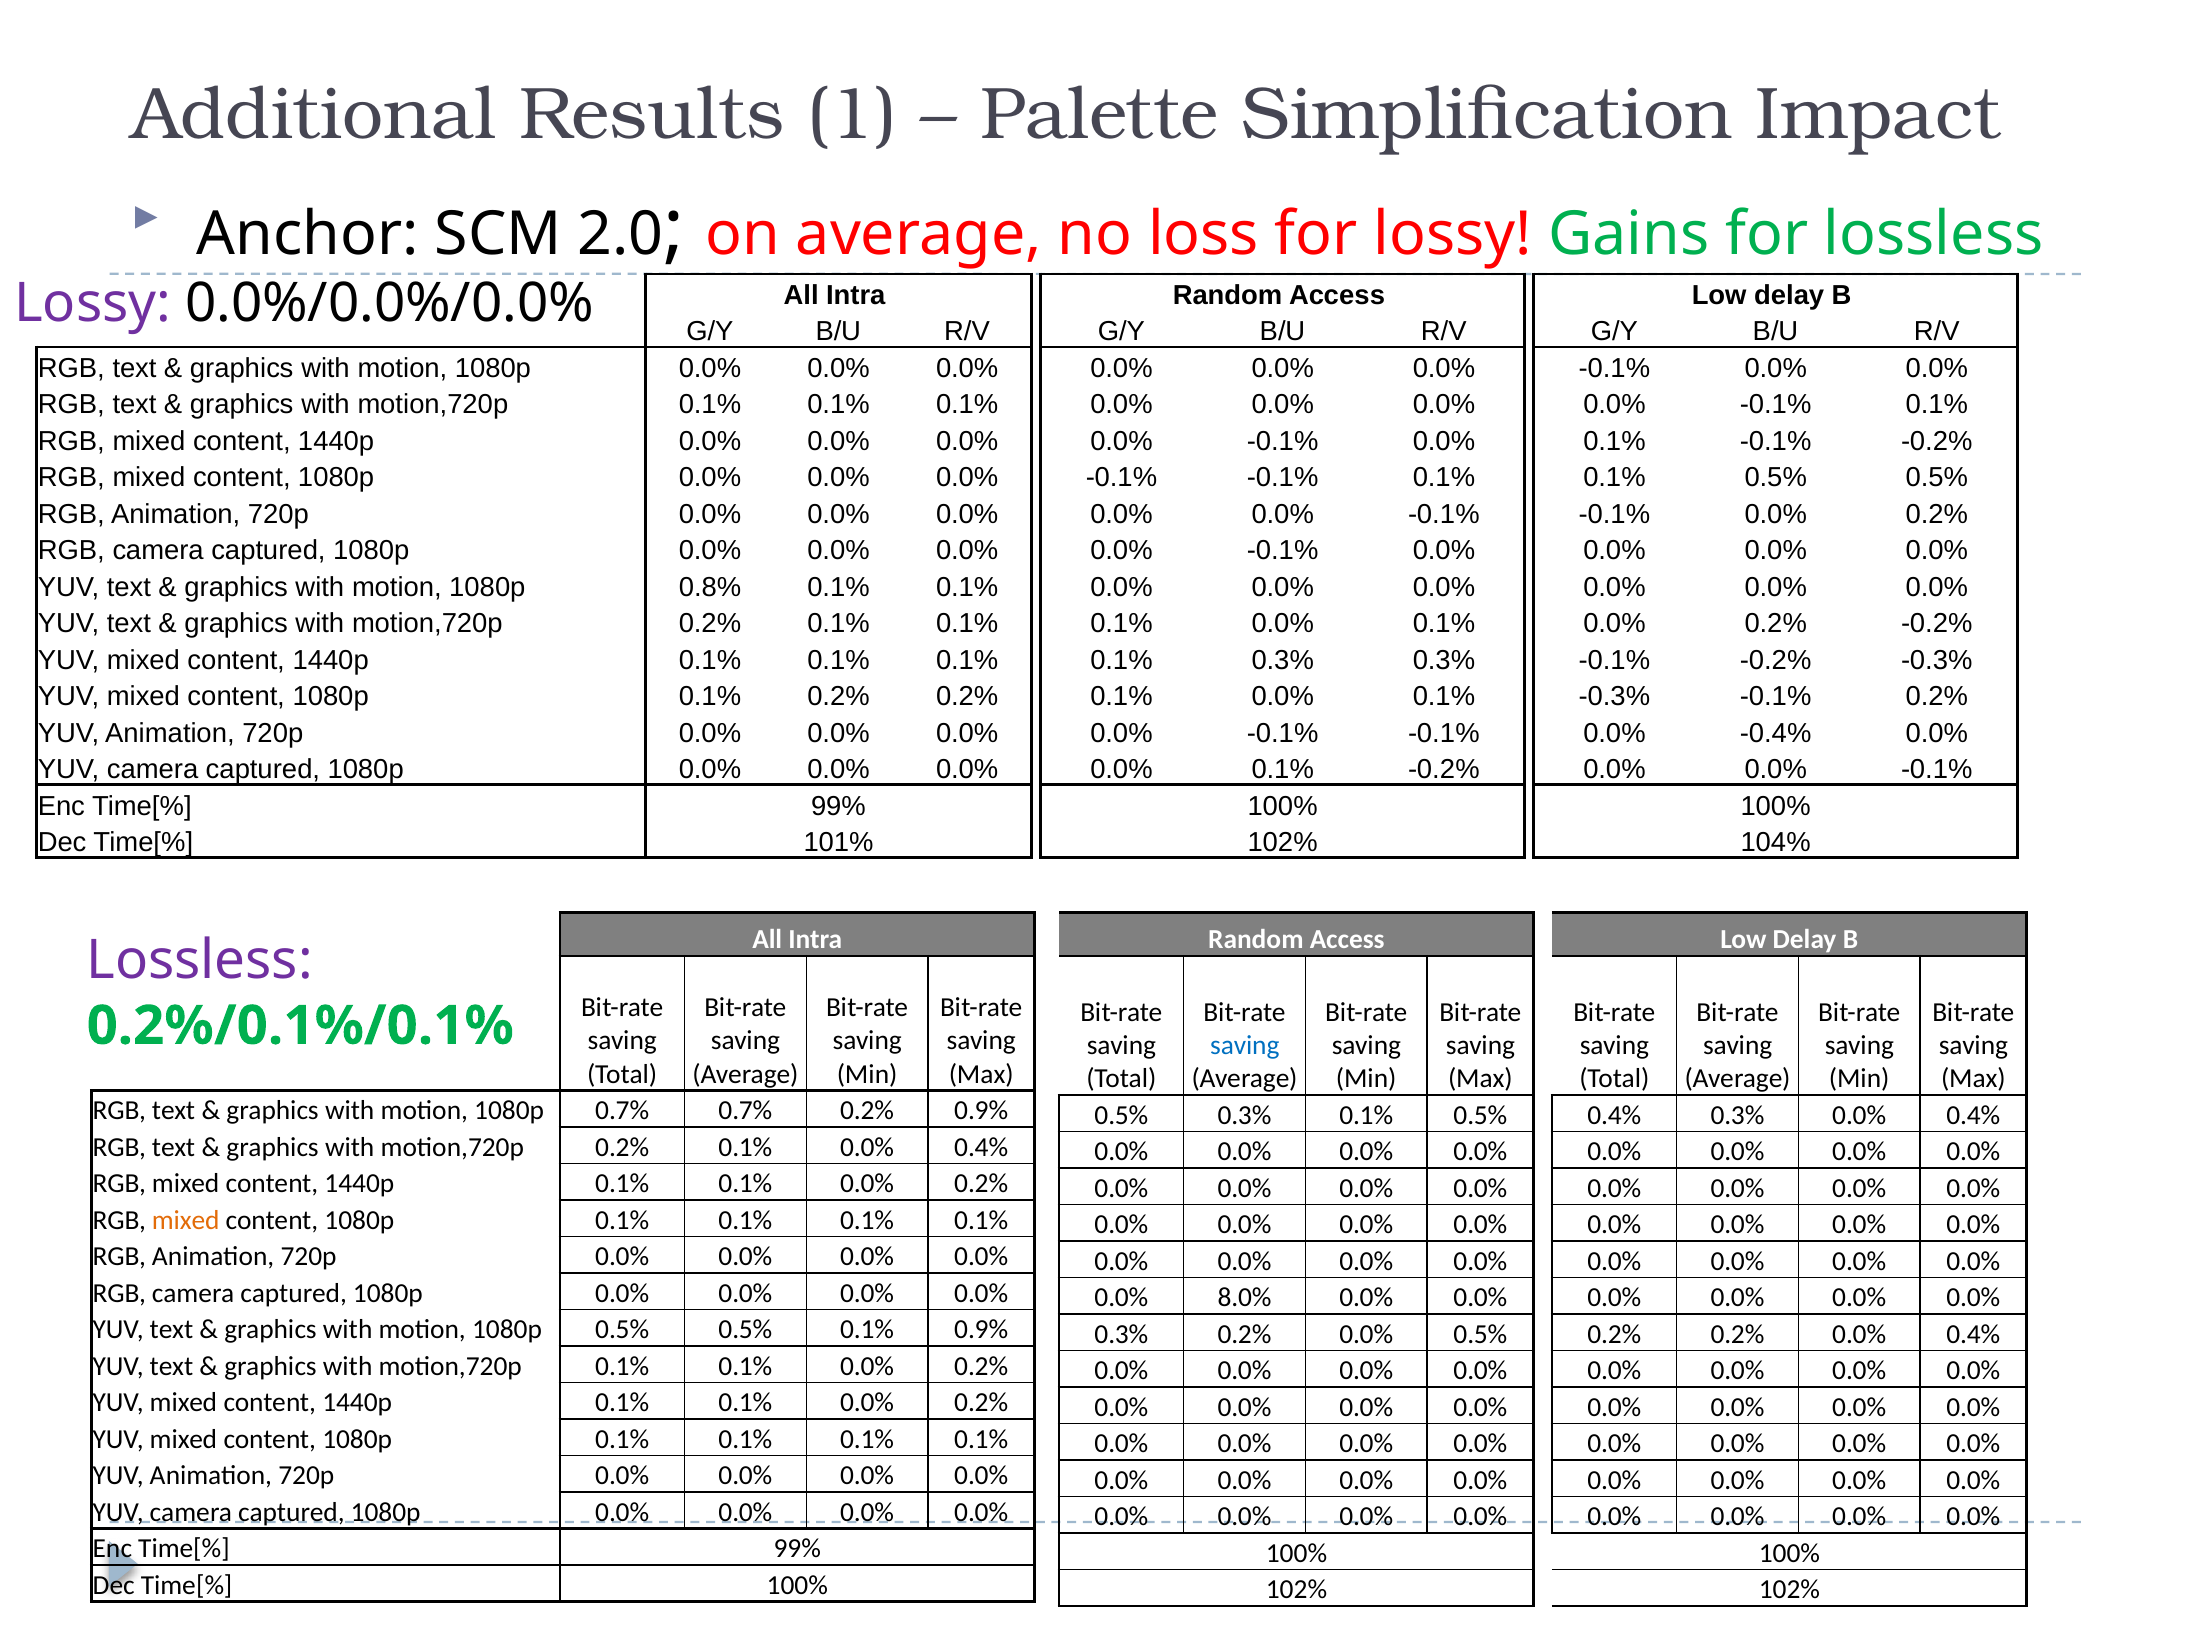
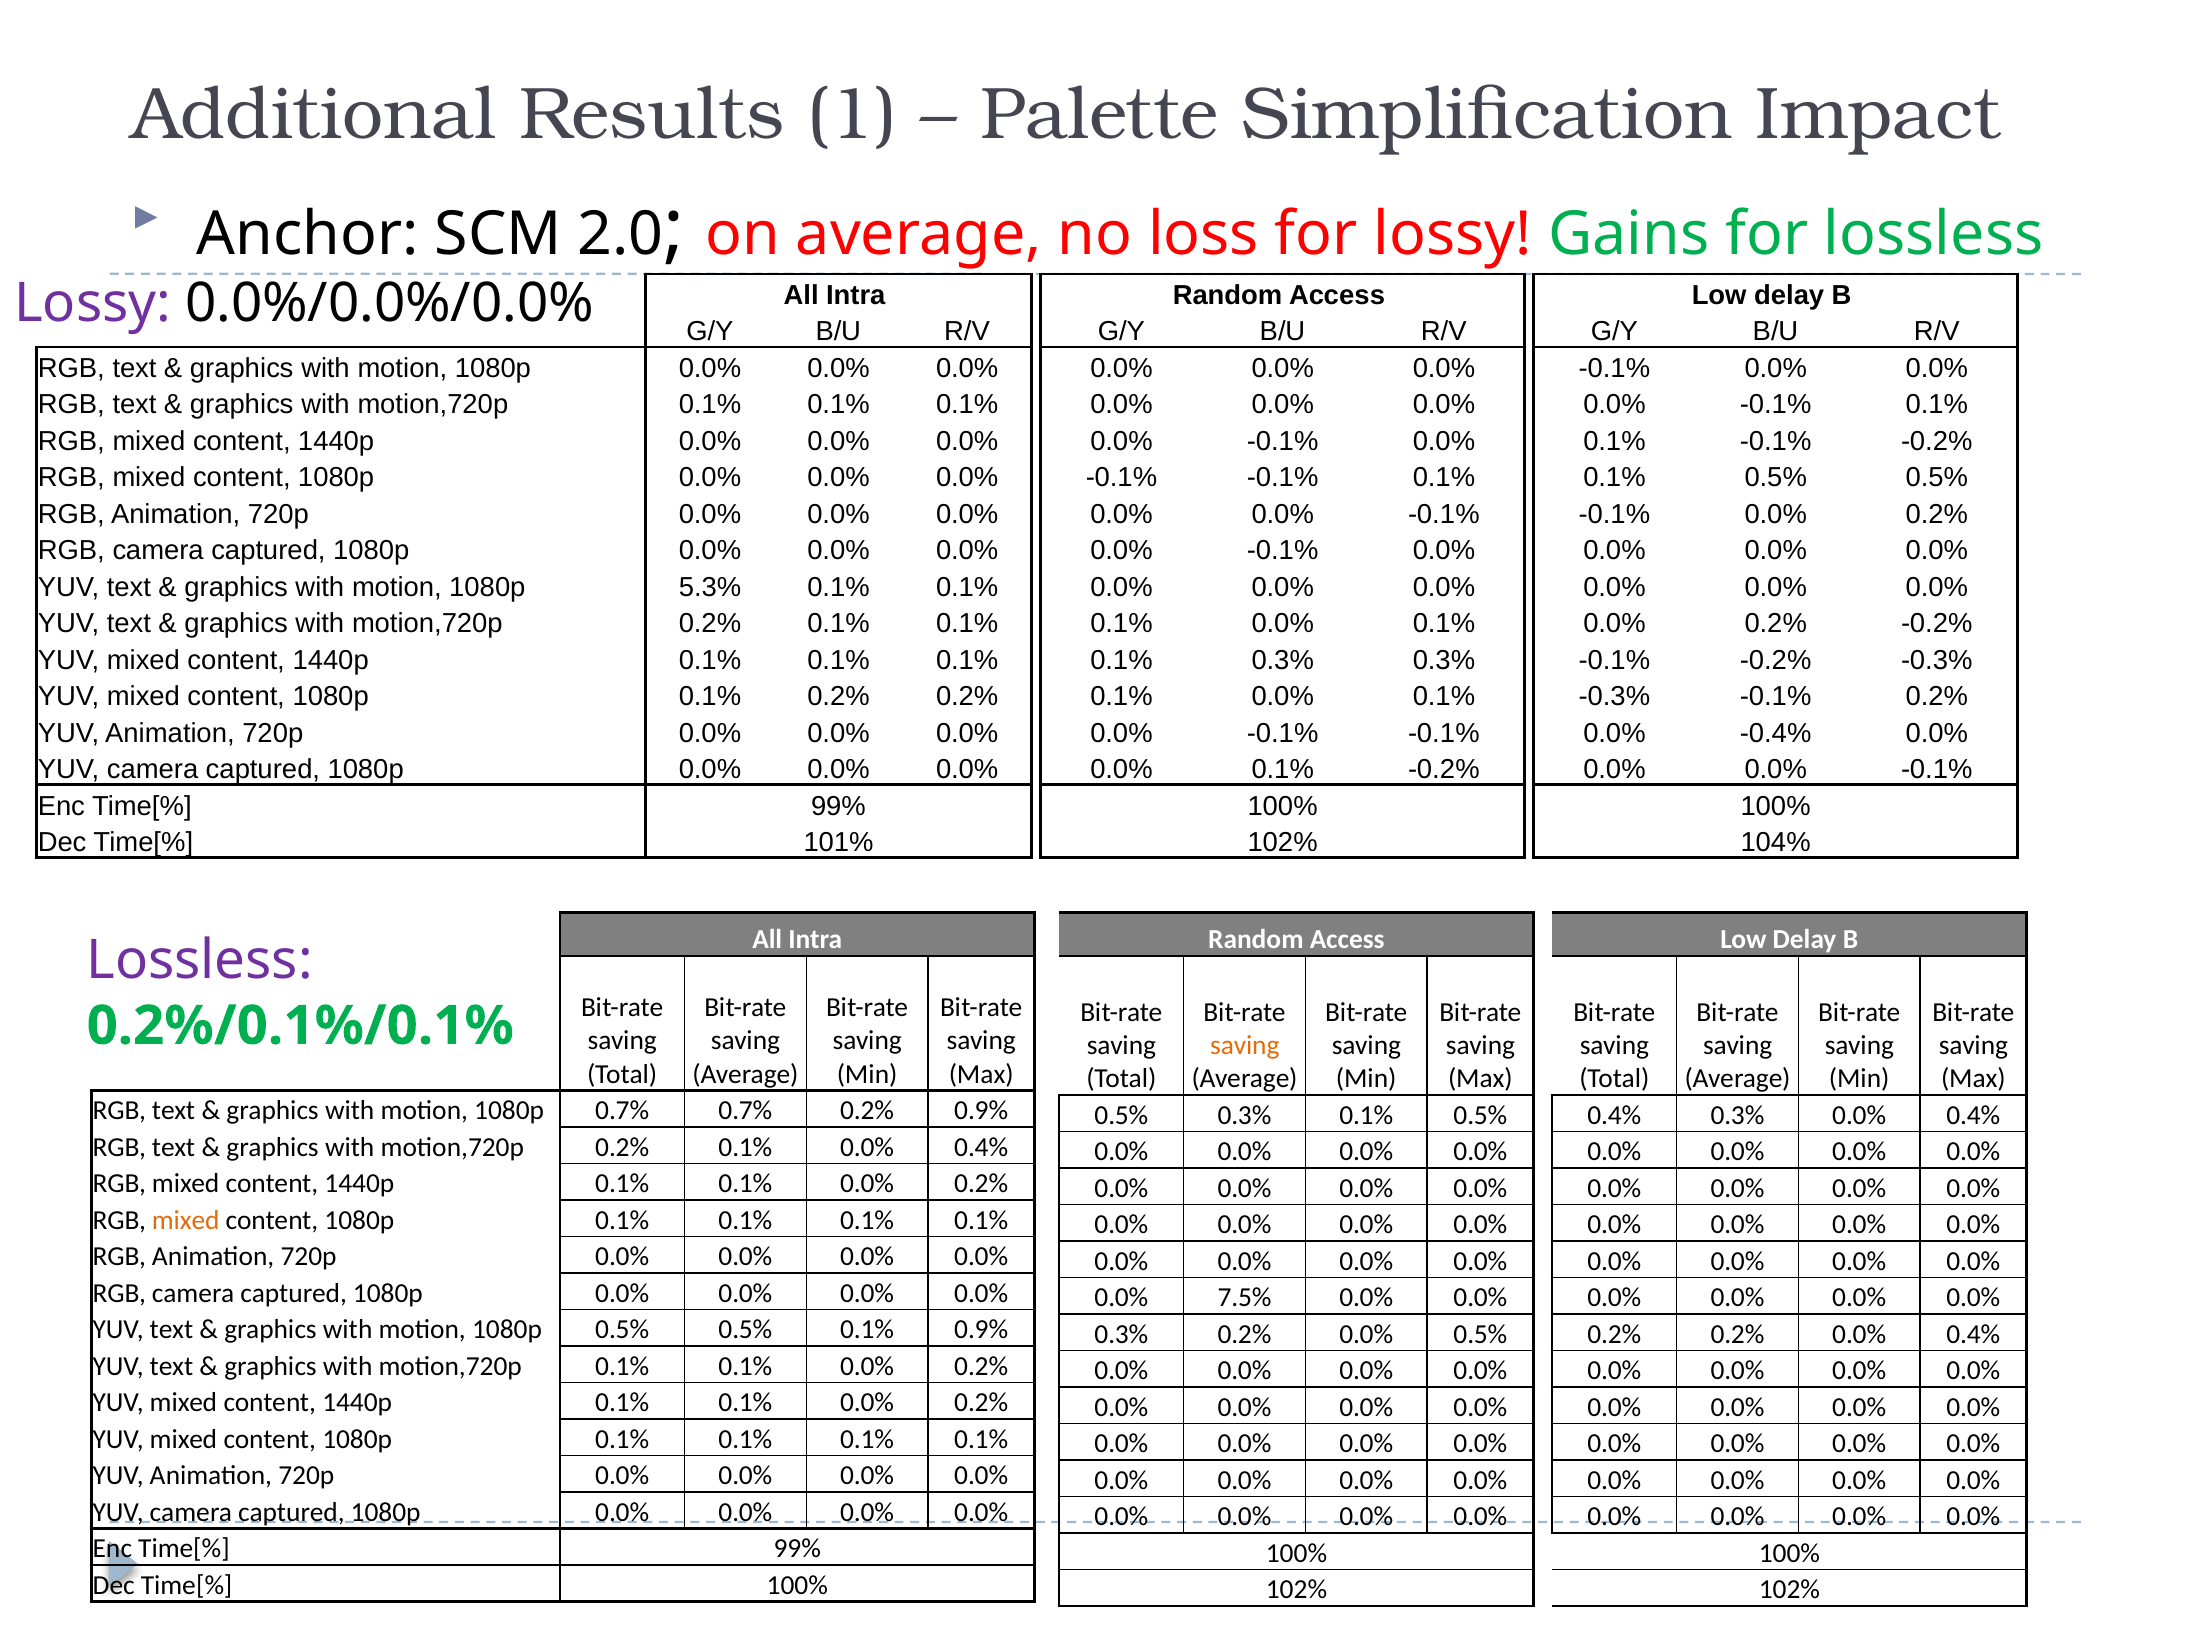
0.8%: 0.8% -> 5.3% (710, 587)
saving colour: blue -> orange (1245, 1046)
8.0%: 8.0% -> 7.5% (1245, 1298)
